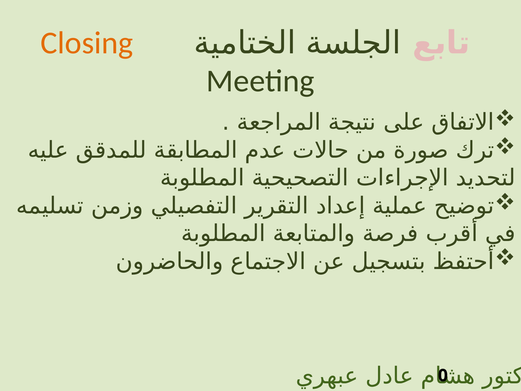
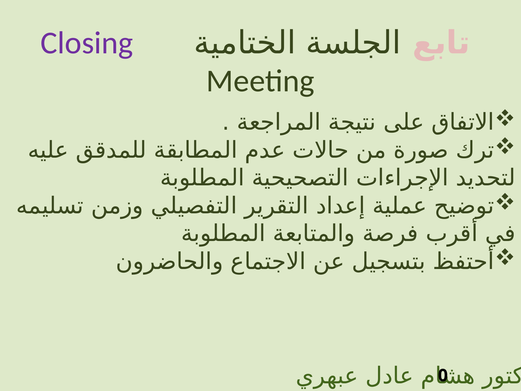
Closing colour: orange -> purple (87, 43)
